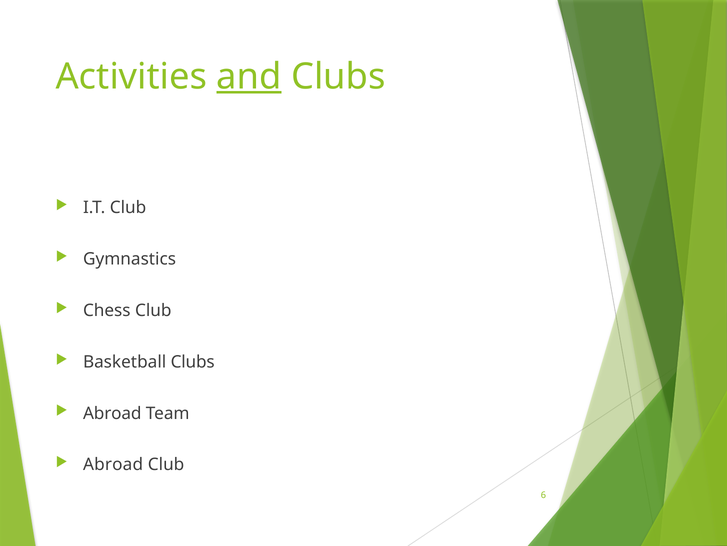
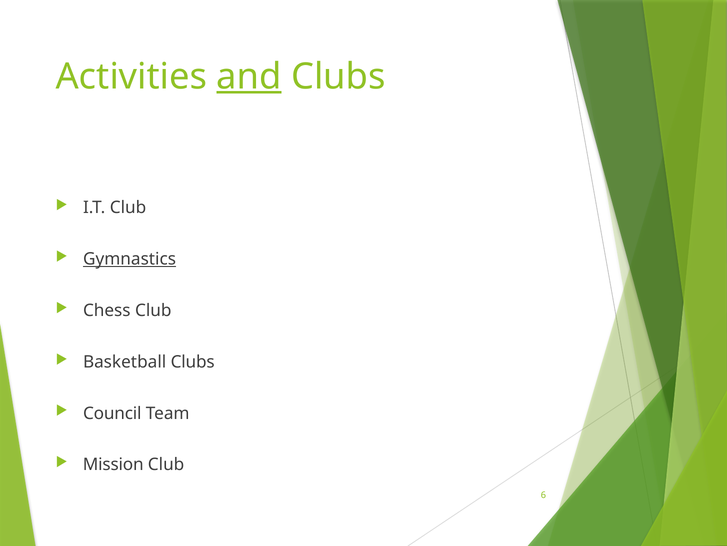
Gymnastics underline: none -> present (130, 259)
Abroad: Abroad -> Council (112, 413)
Abroad: Abroad -> Mission (113, 464)
